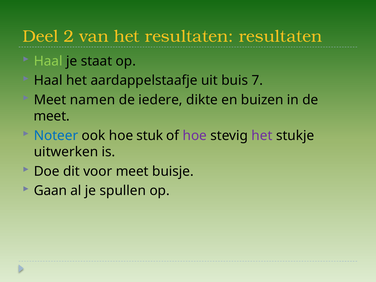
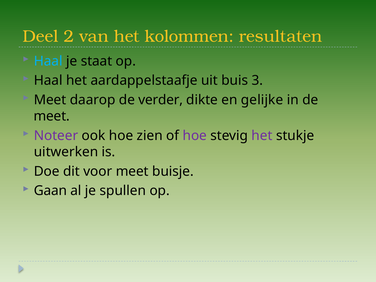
het resultaten: resultaten -> kolommen (189, 36)
Haal colour: light green -> light blue (48, 61)
7: 7 -> 3 (257, 81)
namen: namen -> daarop (93, 100)
iedere: iedere -> verder (161, 100)
buizen: buizen -> gelijke (262, 100)
Noteer colour: blue -> purple (56, 136)
stuk: stuk -> zien (150, 136)
